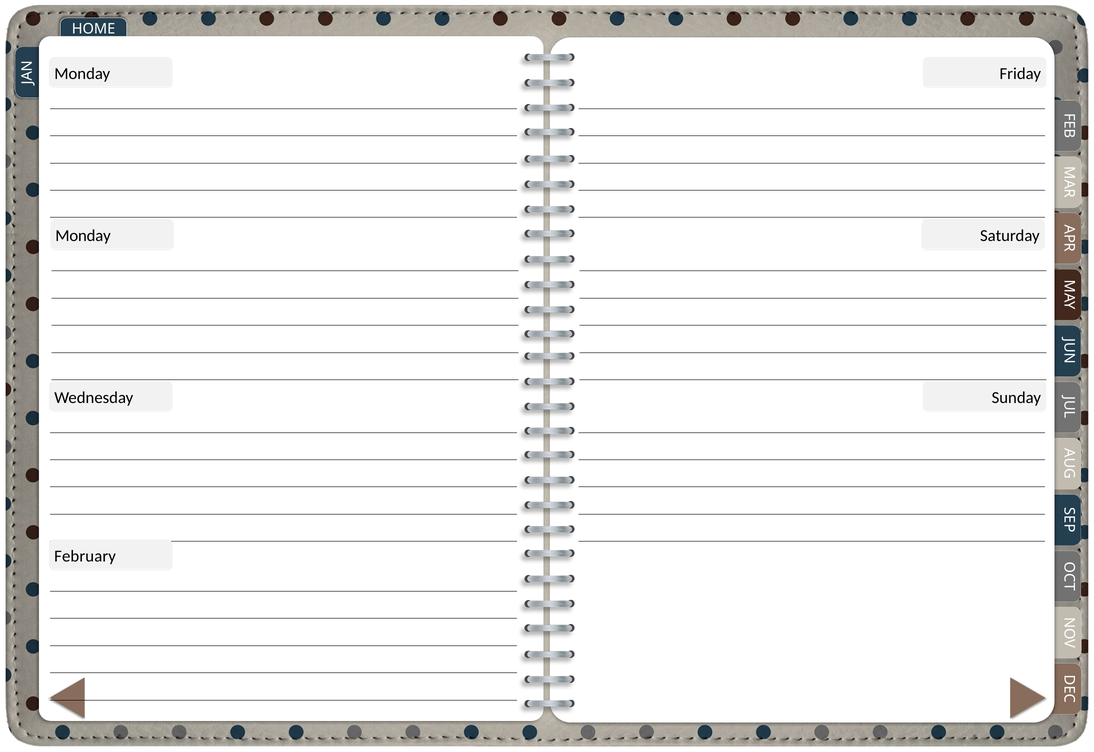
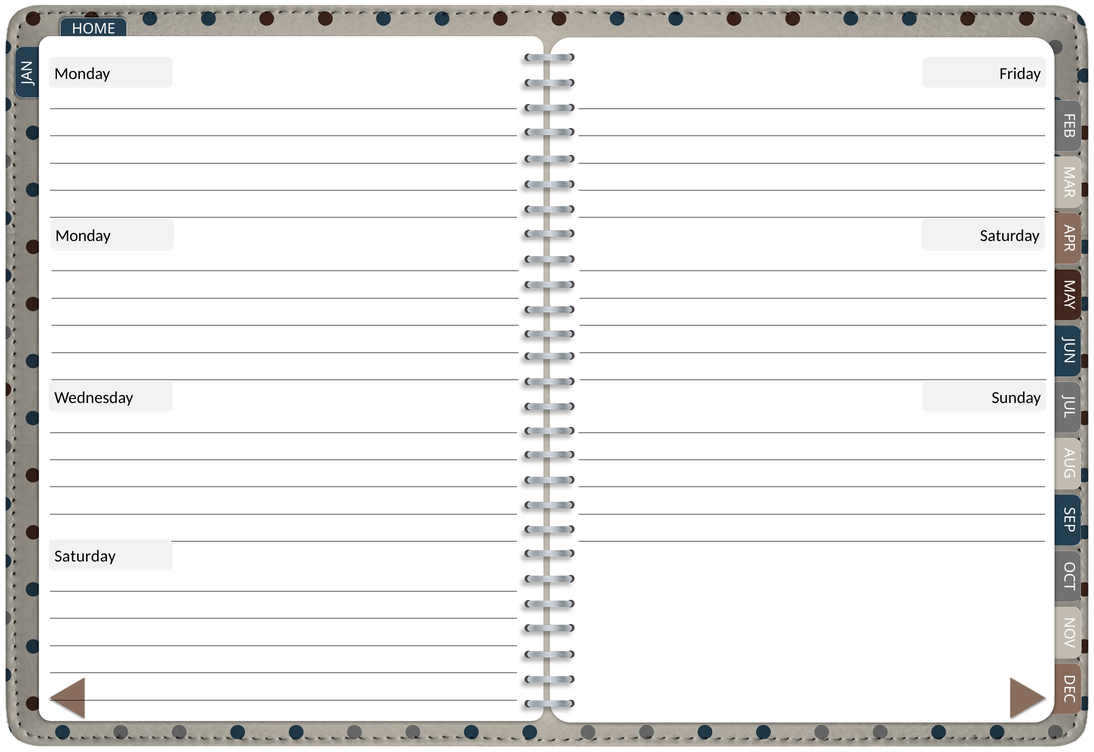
February: February -> Saturday (85, 556)
